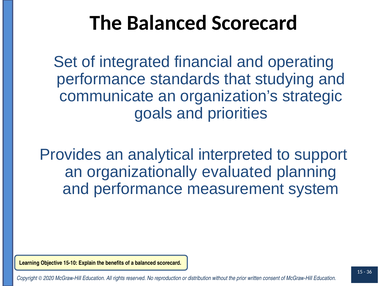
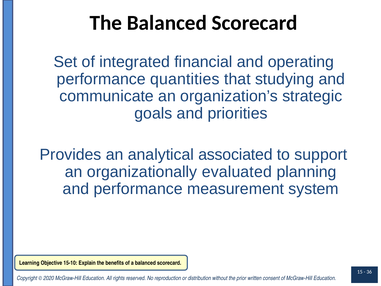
standards: standards -> quantities (185, 79)
interpreted: interpreted -> associated (235, 154)
